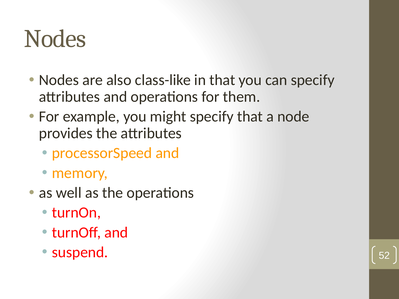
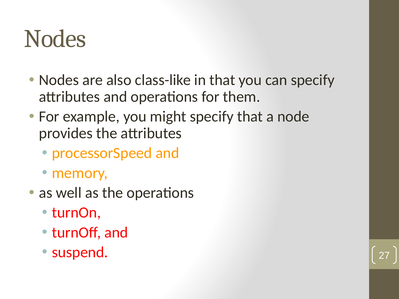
52: 52 -> 27 (384, 256)
